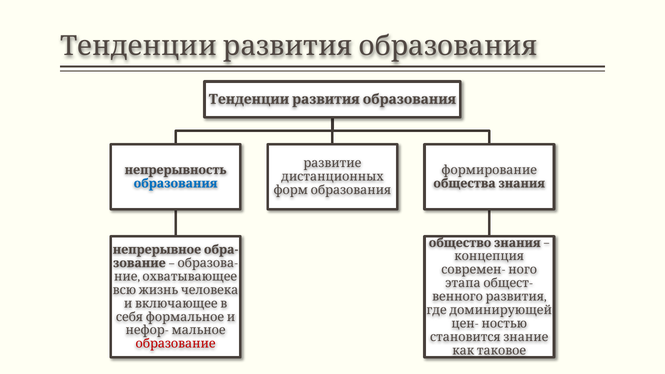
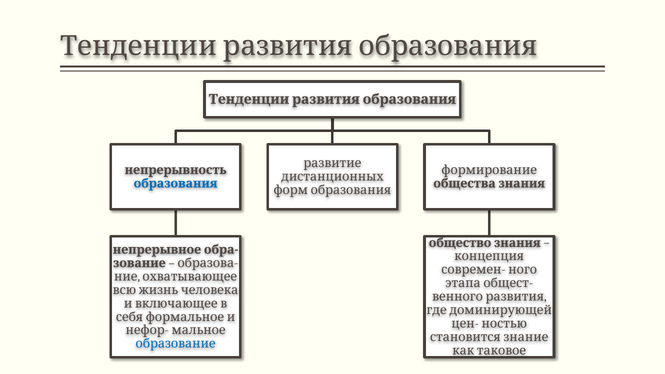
образование colour: red -> blue (176, 344)
